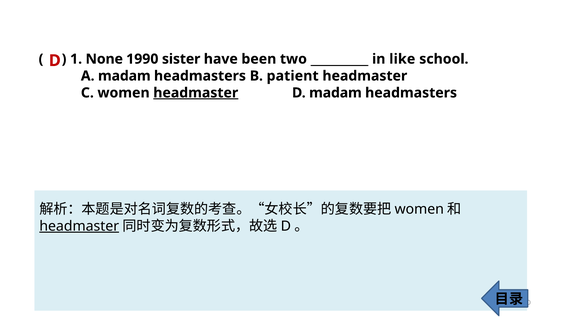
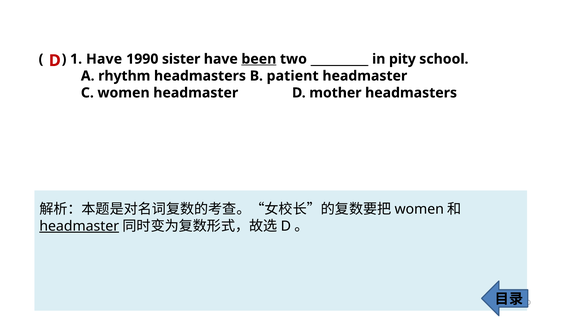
1 None: None -> Have (104, 59)
been underline: none -> present (259, 59)
like: like -> pity (402, 59)
A madam: madam -> rhythm (124, 76)
headmaster underline: present -> none (196, 93)
D madam: madam -> mother (335, 93)
